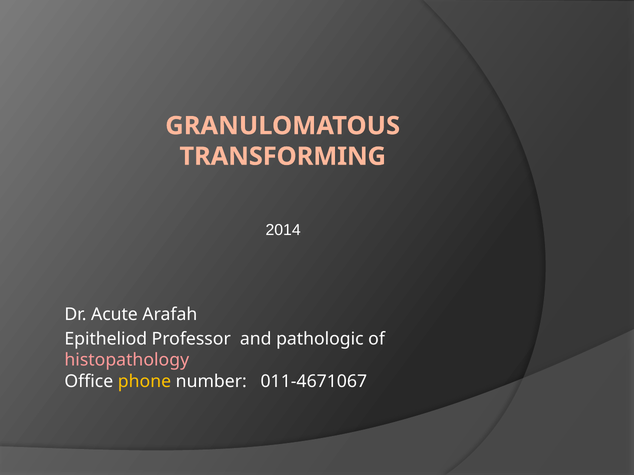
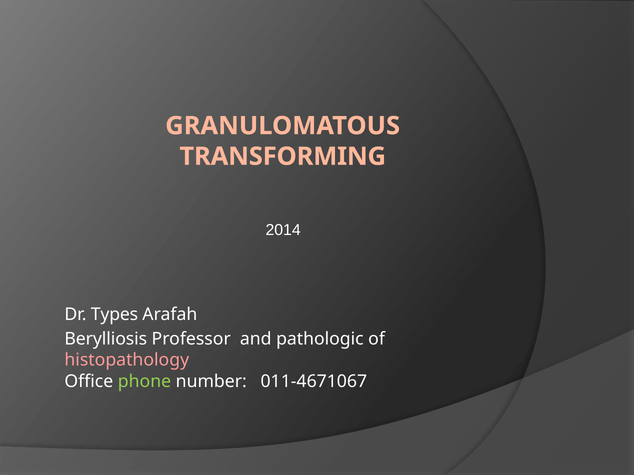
Acute: Acute -> Types (115, 315)
Epitheliod: Epitheliod -> Berylliosis (106, 339)
phone colour: yellow -> light green (144, 382)
